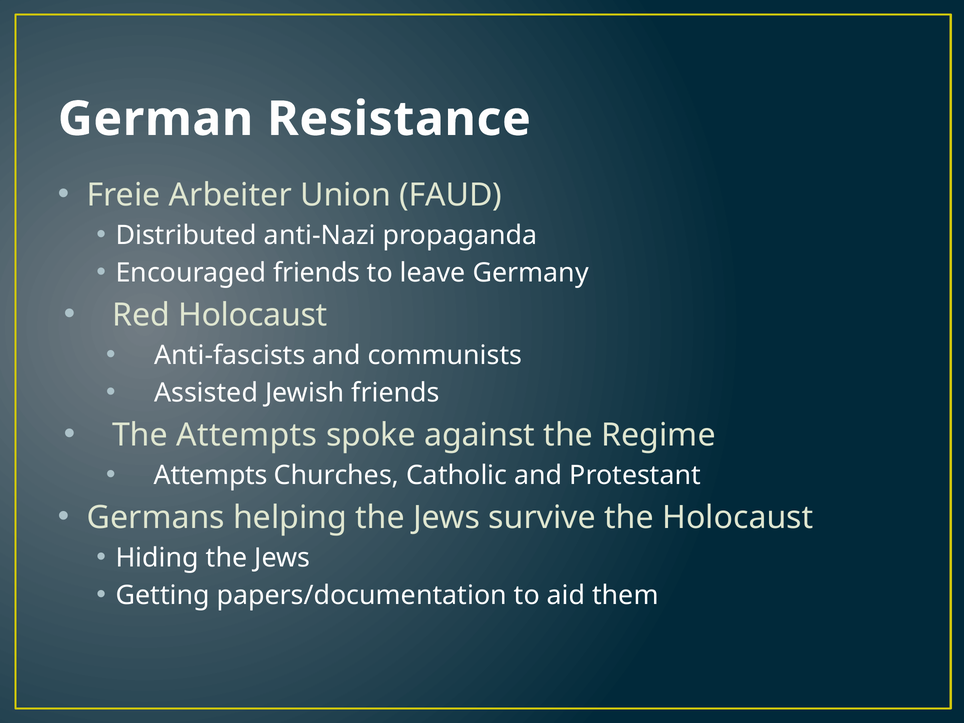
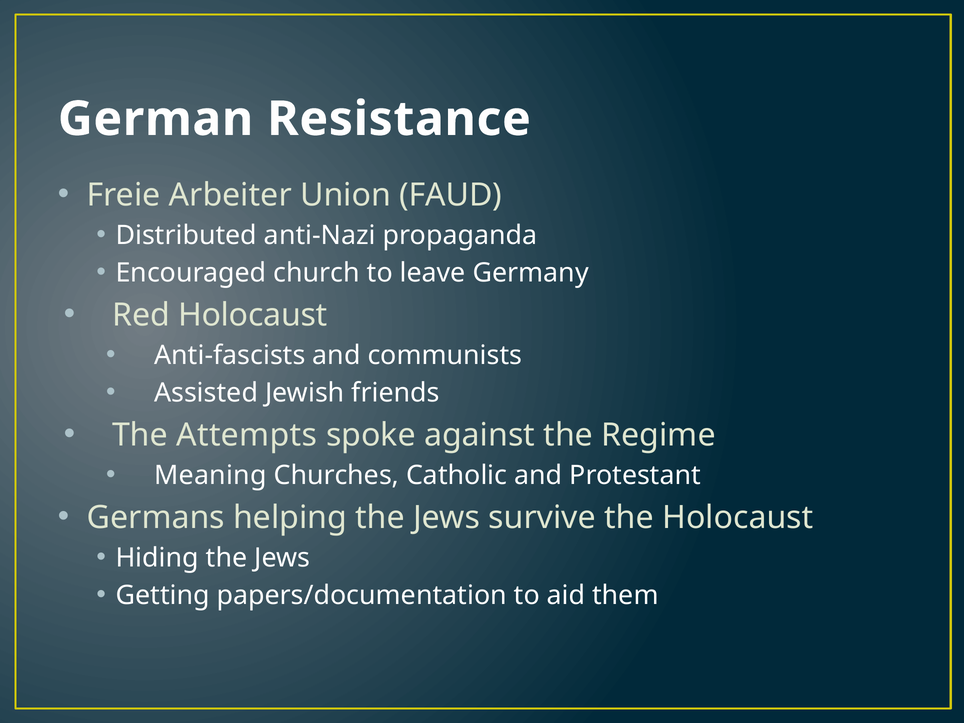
Encouraged friends: friends -> church (317, 273)
Attempts: Attempts -> Meaning (210, 476)
